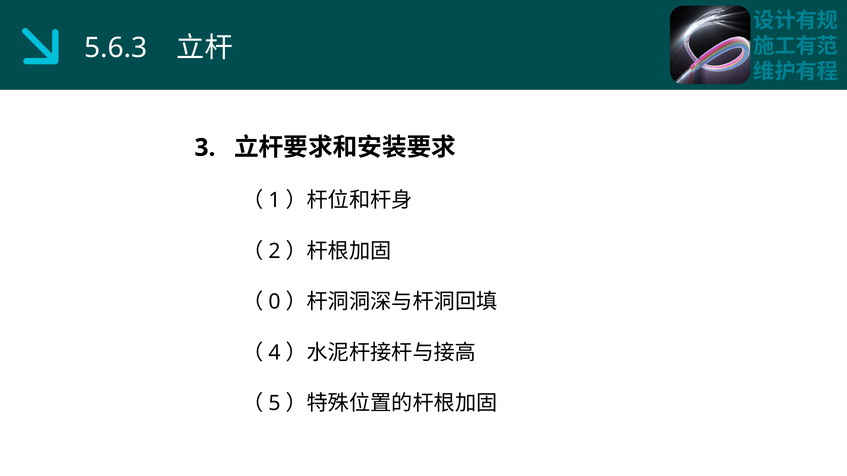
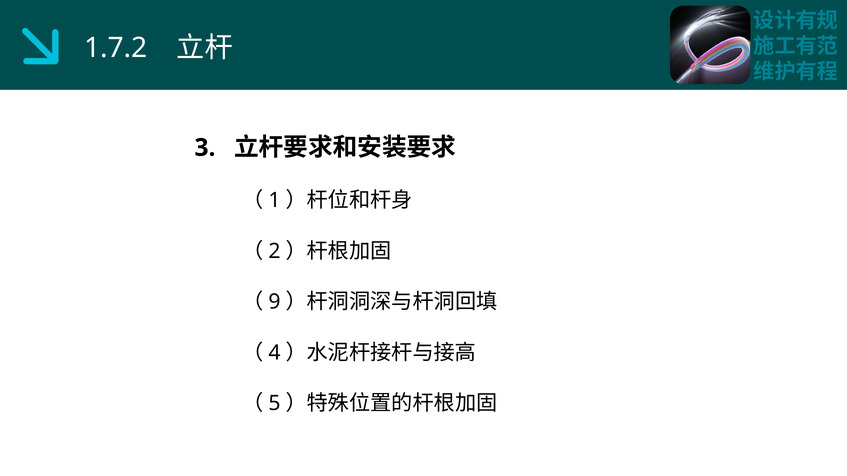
5.6.3: 5.6.3 -> 1.7.2 (116, 48)
0: 0 -> 9 (275, 302)
